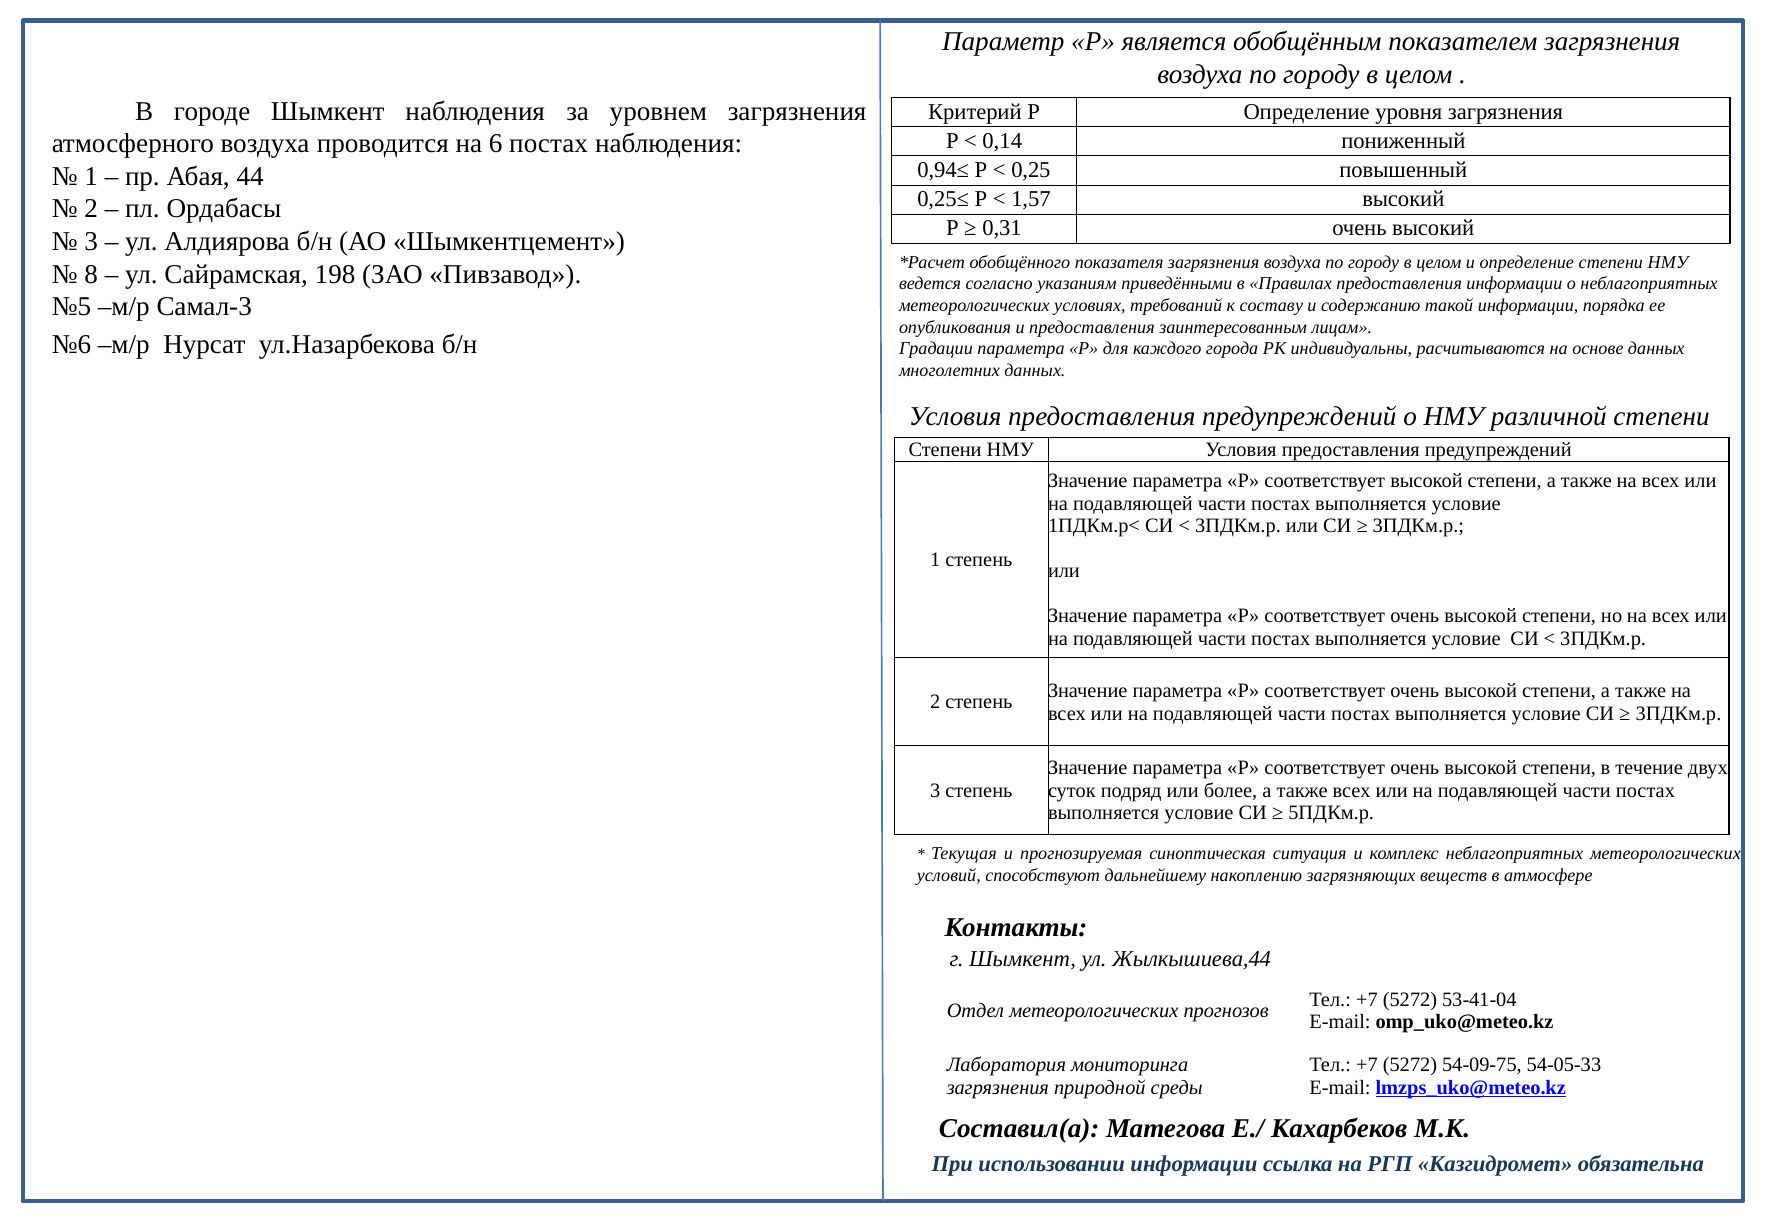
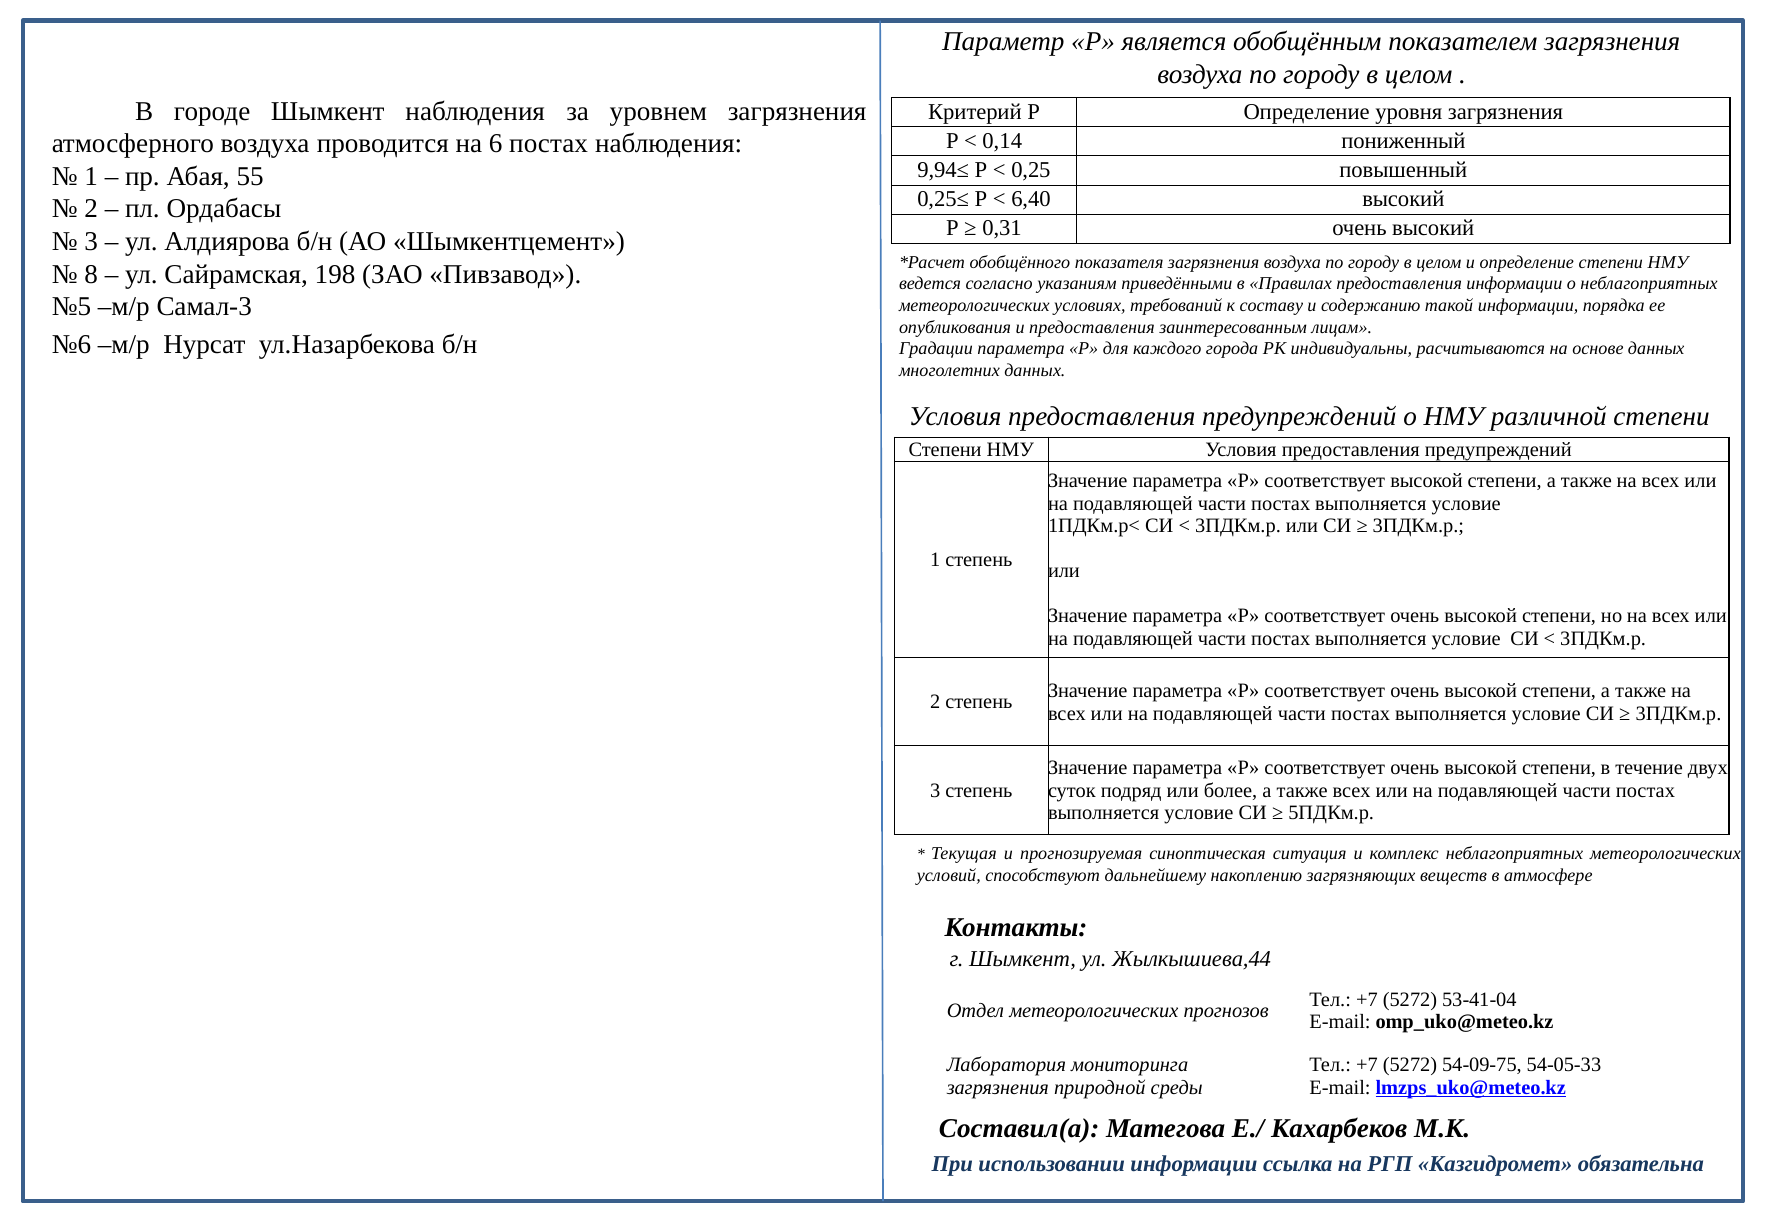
0,94≤: 0,94≤ -> 9,94≤ (943, 170)
44: 44 -> 55 (250, 176)
1,57: 1,57 -> 6,40 (1031, 199)
